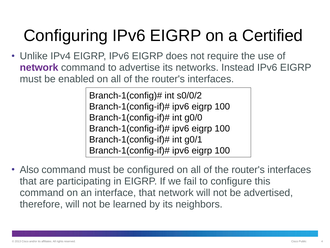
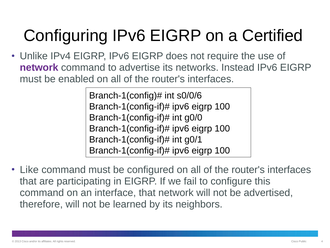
s0/0/2: s0/0/2 -> s0/0/6 (189, 95)
Also: Also -> Like (29, 169)
